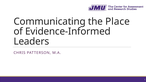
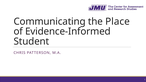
Leaders: Leaders -> Student (31, 41)
